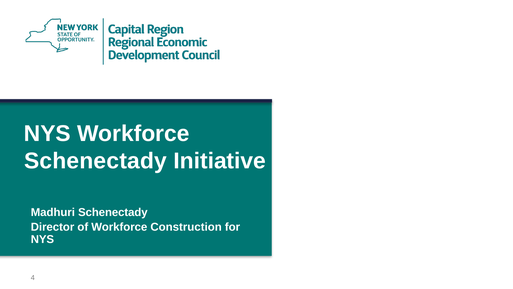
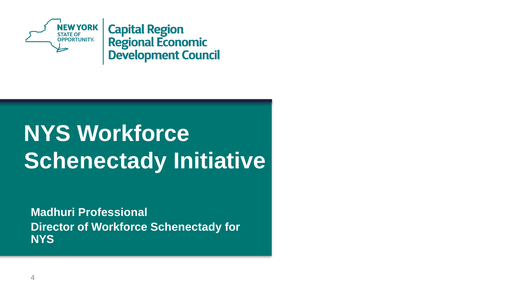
Madhuri Schenectady: Schenectady -> Professional (113, 212)
of Workforce Construction: Construction -> Schenectady (186, 227)
